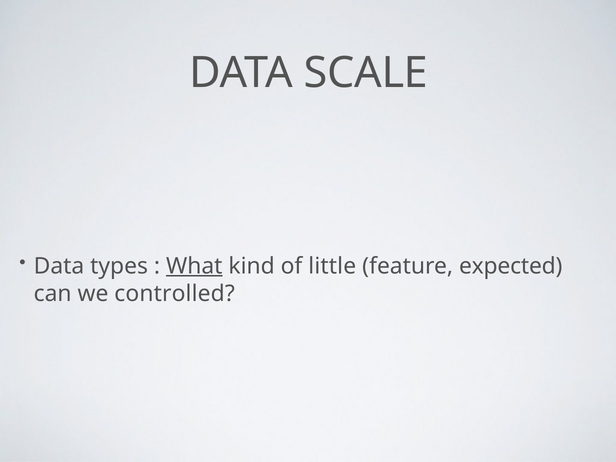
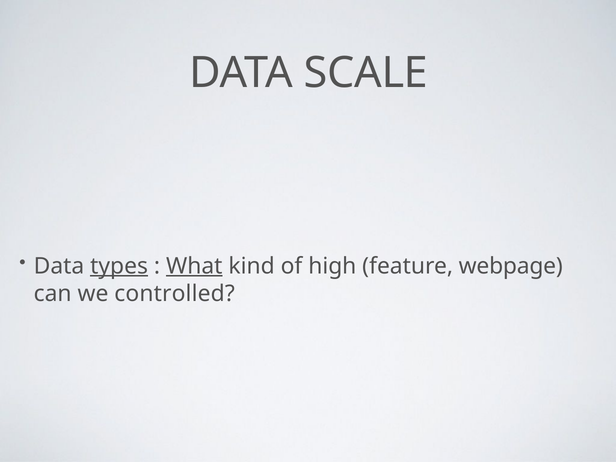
types underline: none -> present (119, 266)
little: little -> high (332, 266)
expected: expected -> webpage (511, 266)
